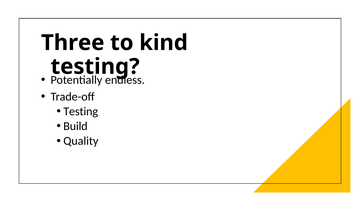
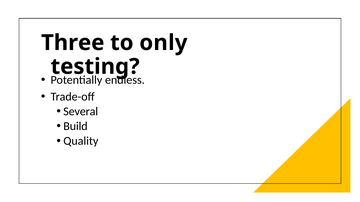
kind: kind -> only (163, 43)
Testing: Testing -> Several (81, 112)
